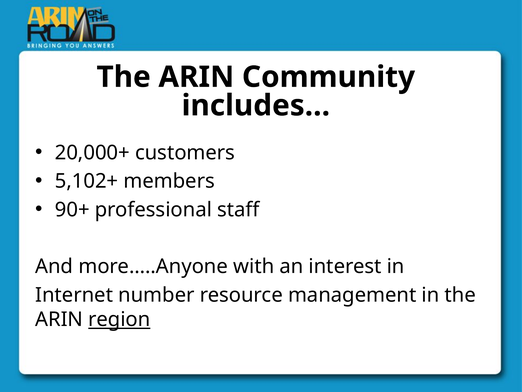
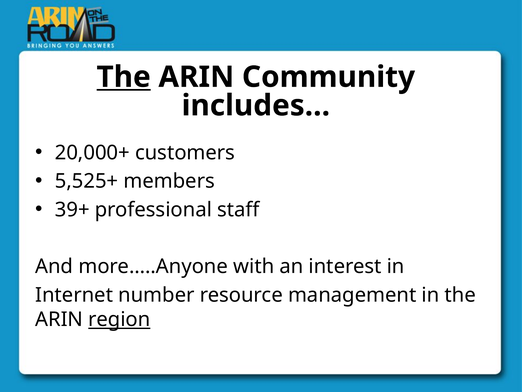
The underline: none -> present (124, 77)
5,102+: 5,102+ -> 5,525+ (87, 181)
90+: 90+ -> 39+ (72, 209)
